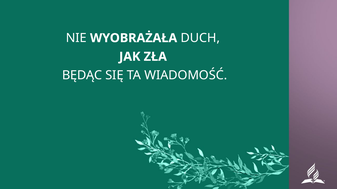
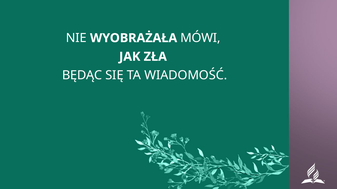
DUCH: DUCH -> MÓWI (200, 38)
